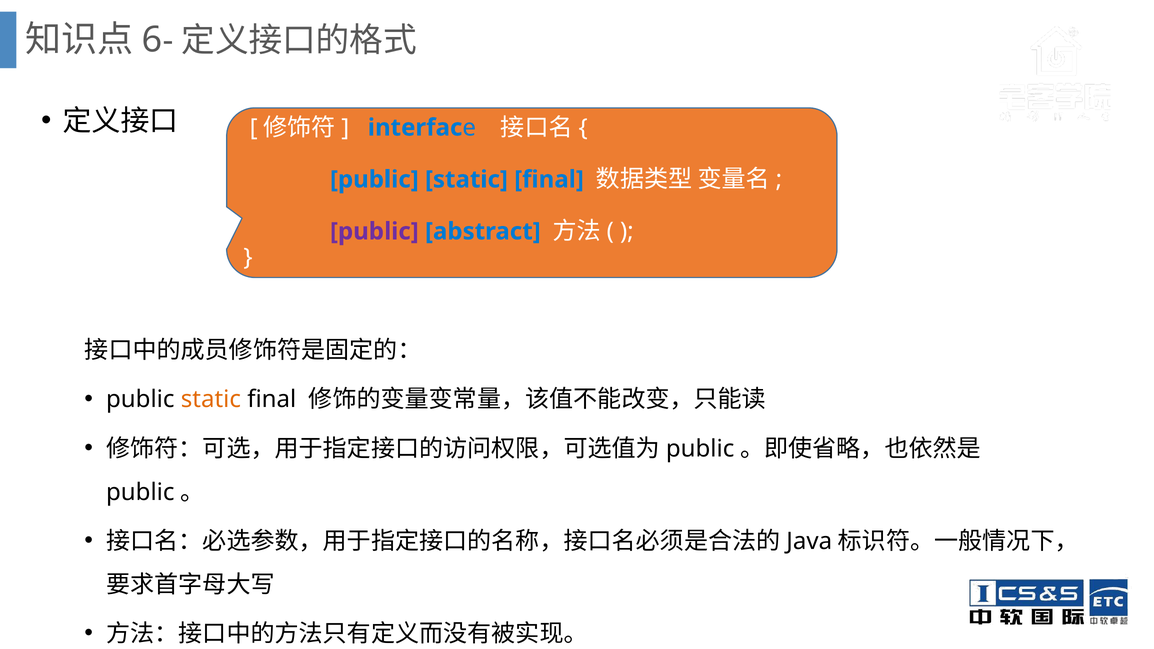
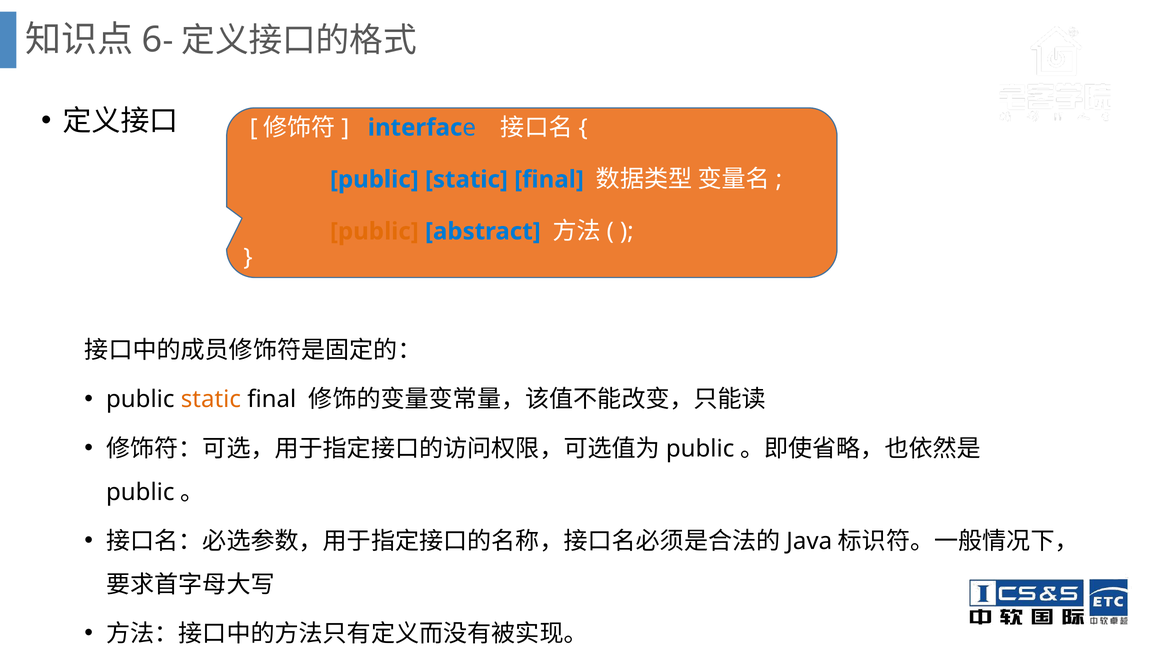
public colour: purple -> orange (374, 232)
